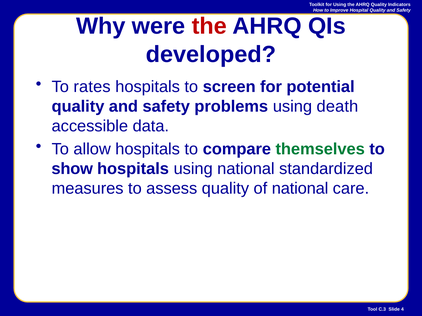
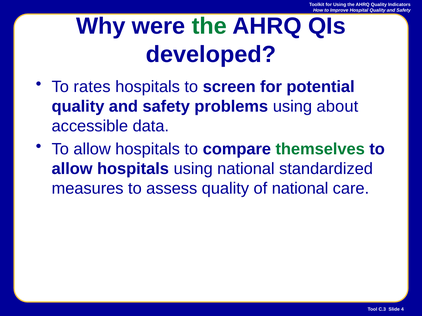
the colour: red -> green (209, 26)
death: death -> about (337, 107)
show: show -> allow (72, 169)
